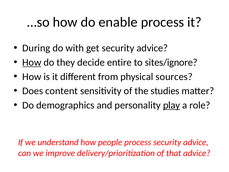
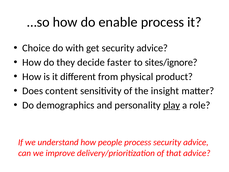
During: During -> Choice (36, 48)
How underline: present -> none (32, 62)
entire: entire -> faster (119, 62)
sources: sources -> product (174, 77)
studies: studies -> insight (165, 91)
